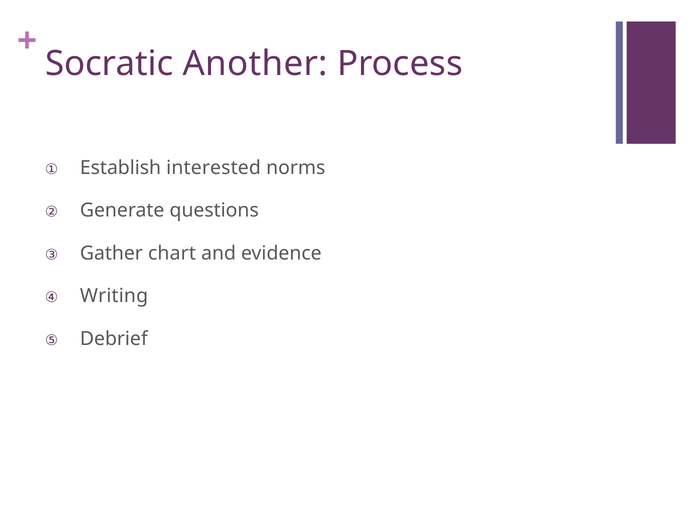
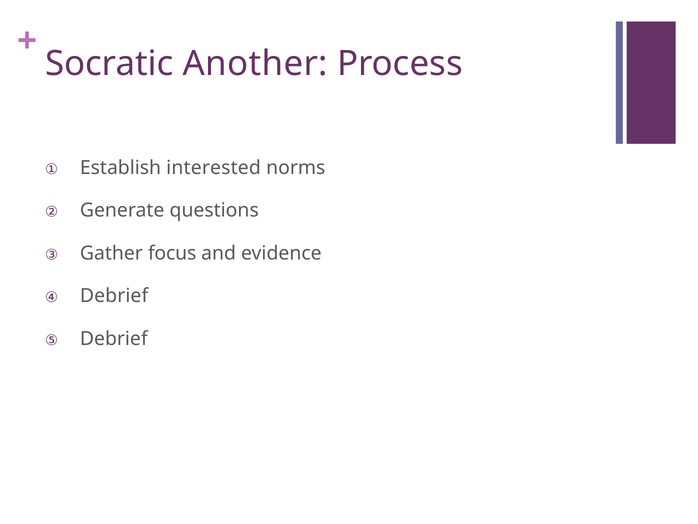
chart: chart -> focus (172, 253)
Writing: Writing -> Debrief (114, 296)
